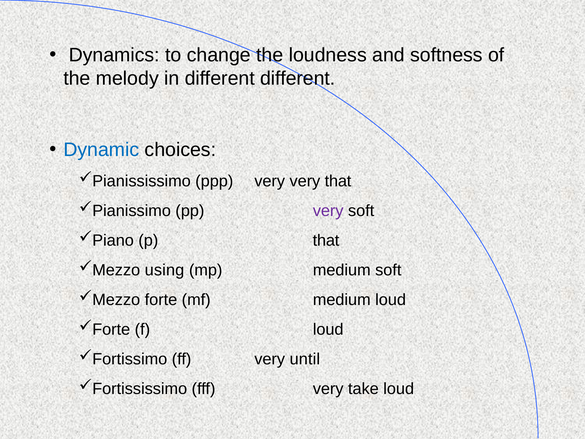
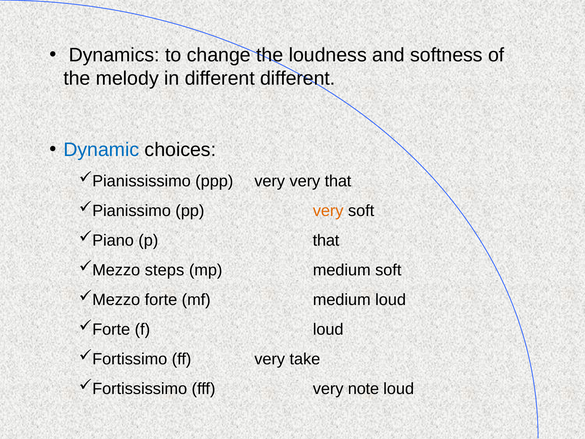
very colour: purple -> orange (328, 211)
using: using -> steps (165, 270)
until: until -> take (305, 359)
take: take -> note (363, 389)
